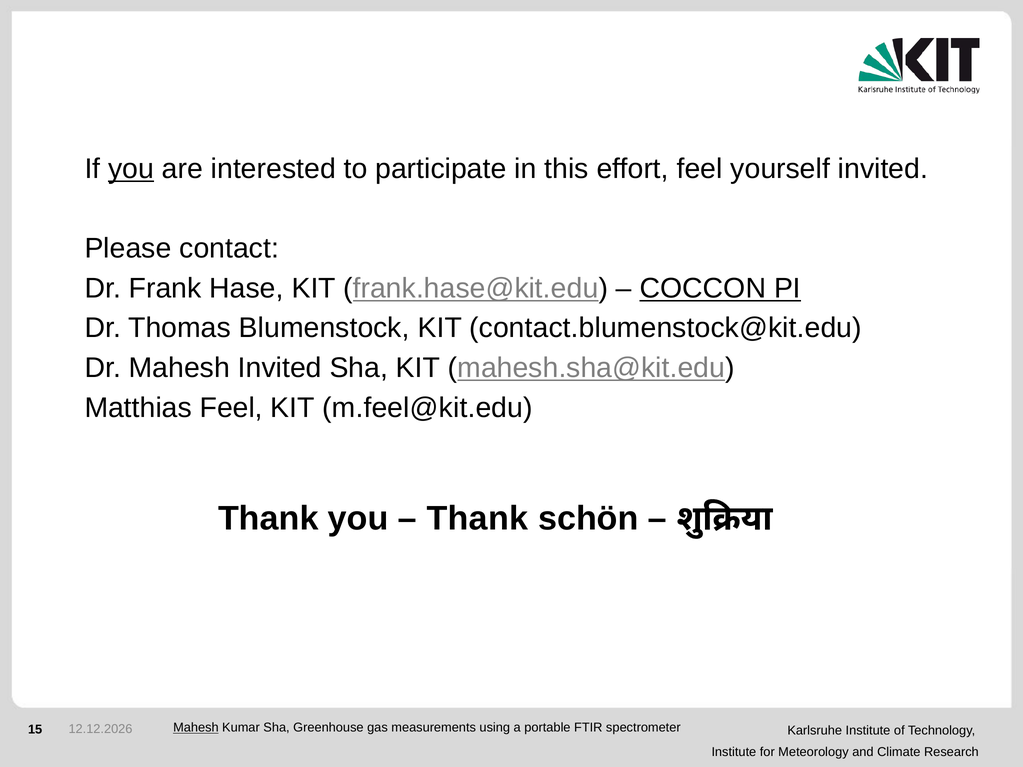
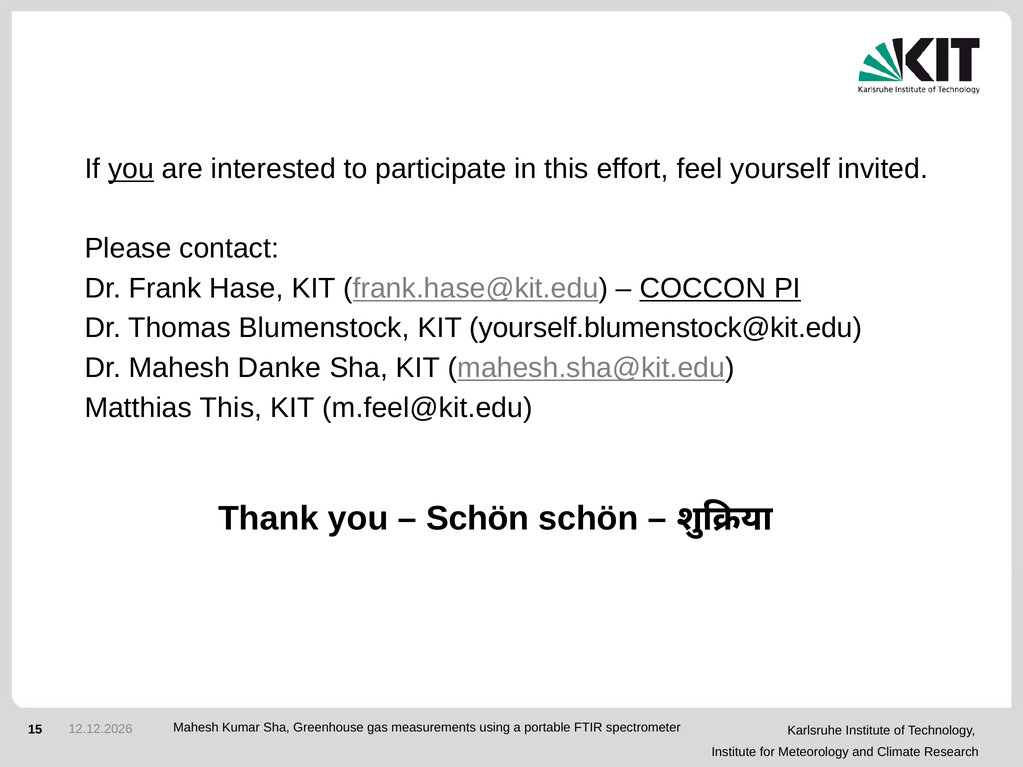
contact.blumenstock@kit.edu: contact.blumenstock@kit.edu -> yourself.blumenstock@kit.edu (666, 328)
Mahesh Invited: Invited -> Danke (280, 368)
Matthias Feel: Feel -> This (231, 408)
Thank: Thank -> Schön (478, 519)
Mahesh underline: present -> none (196, 728)
